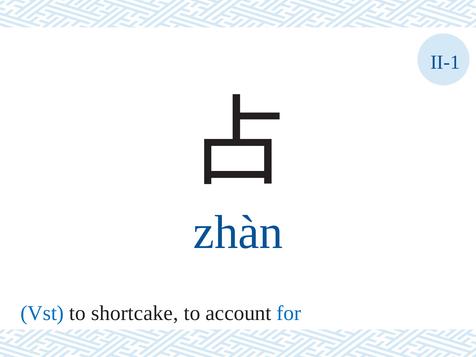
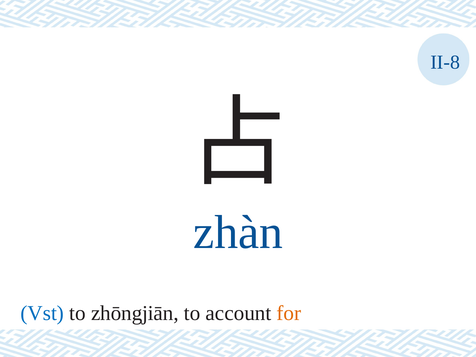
II-1: II-1 -> II-8 (445, 62)
shortcake: shortcake -> zhōngjiān (135, 313)
for colour: blue -> orange (289, 313)
